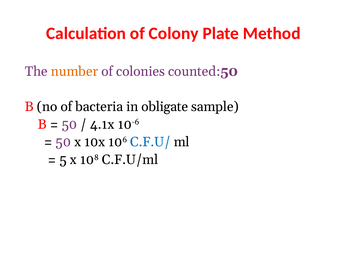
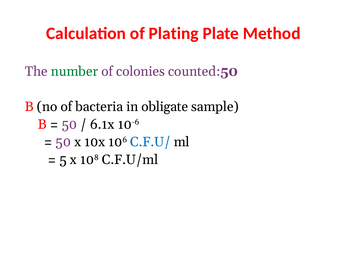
Colony: Colony -> Plating (174, 33)
number colour: orange -> green (74, 72)
4.1x: 4.1x -> 6.1x (102, 124)
